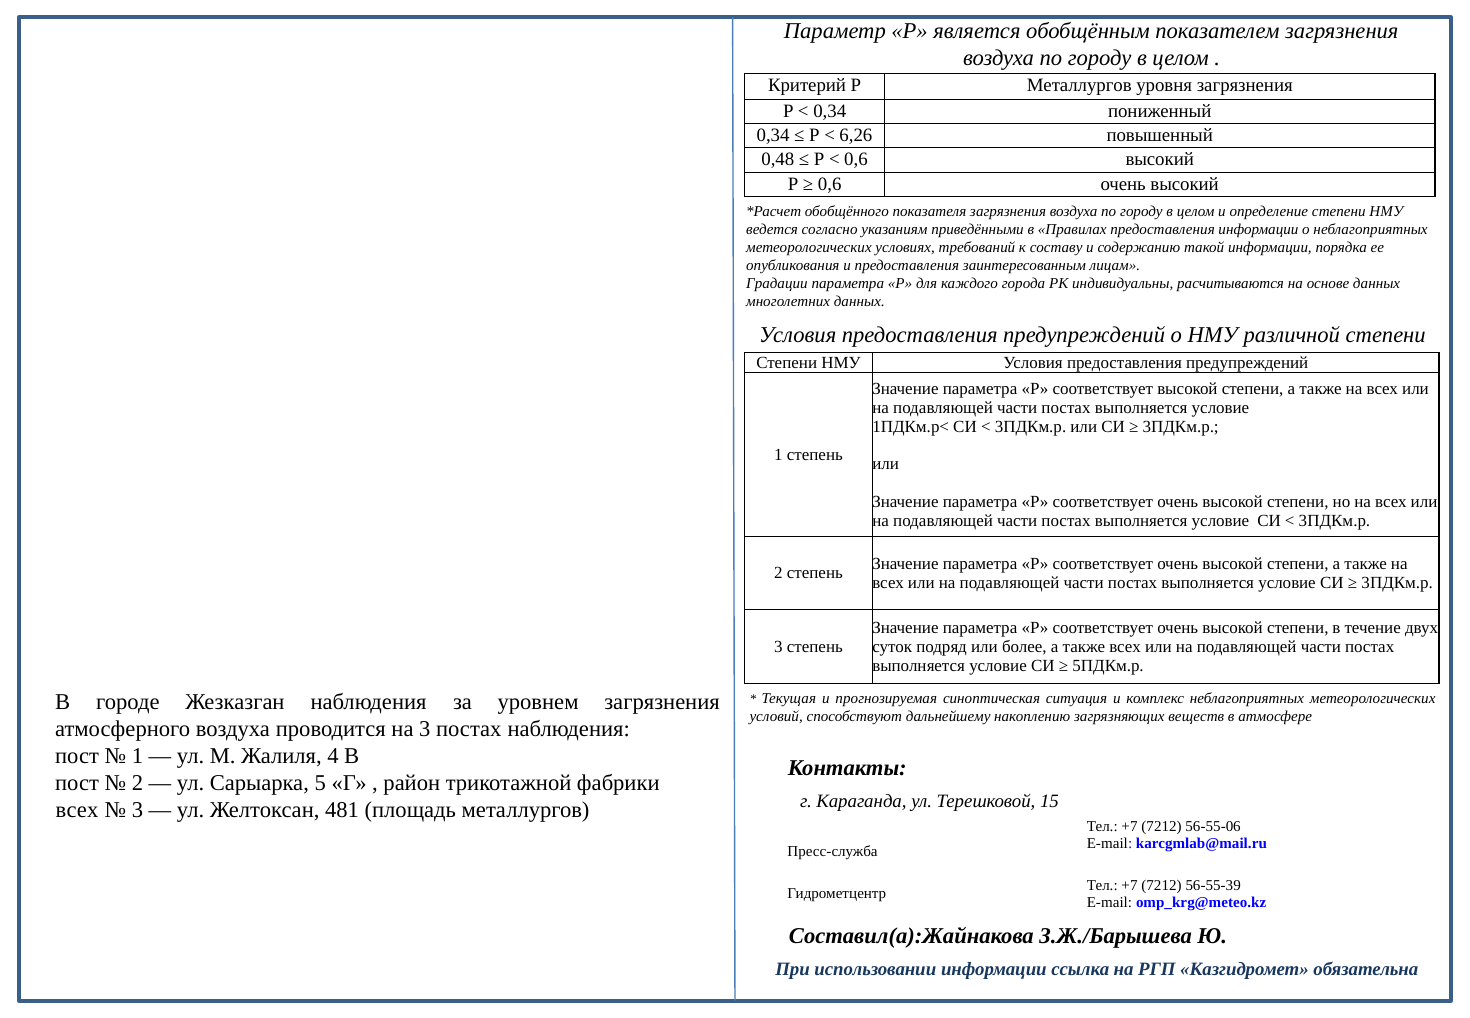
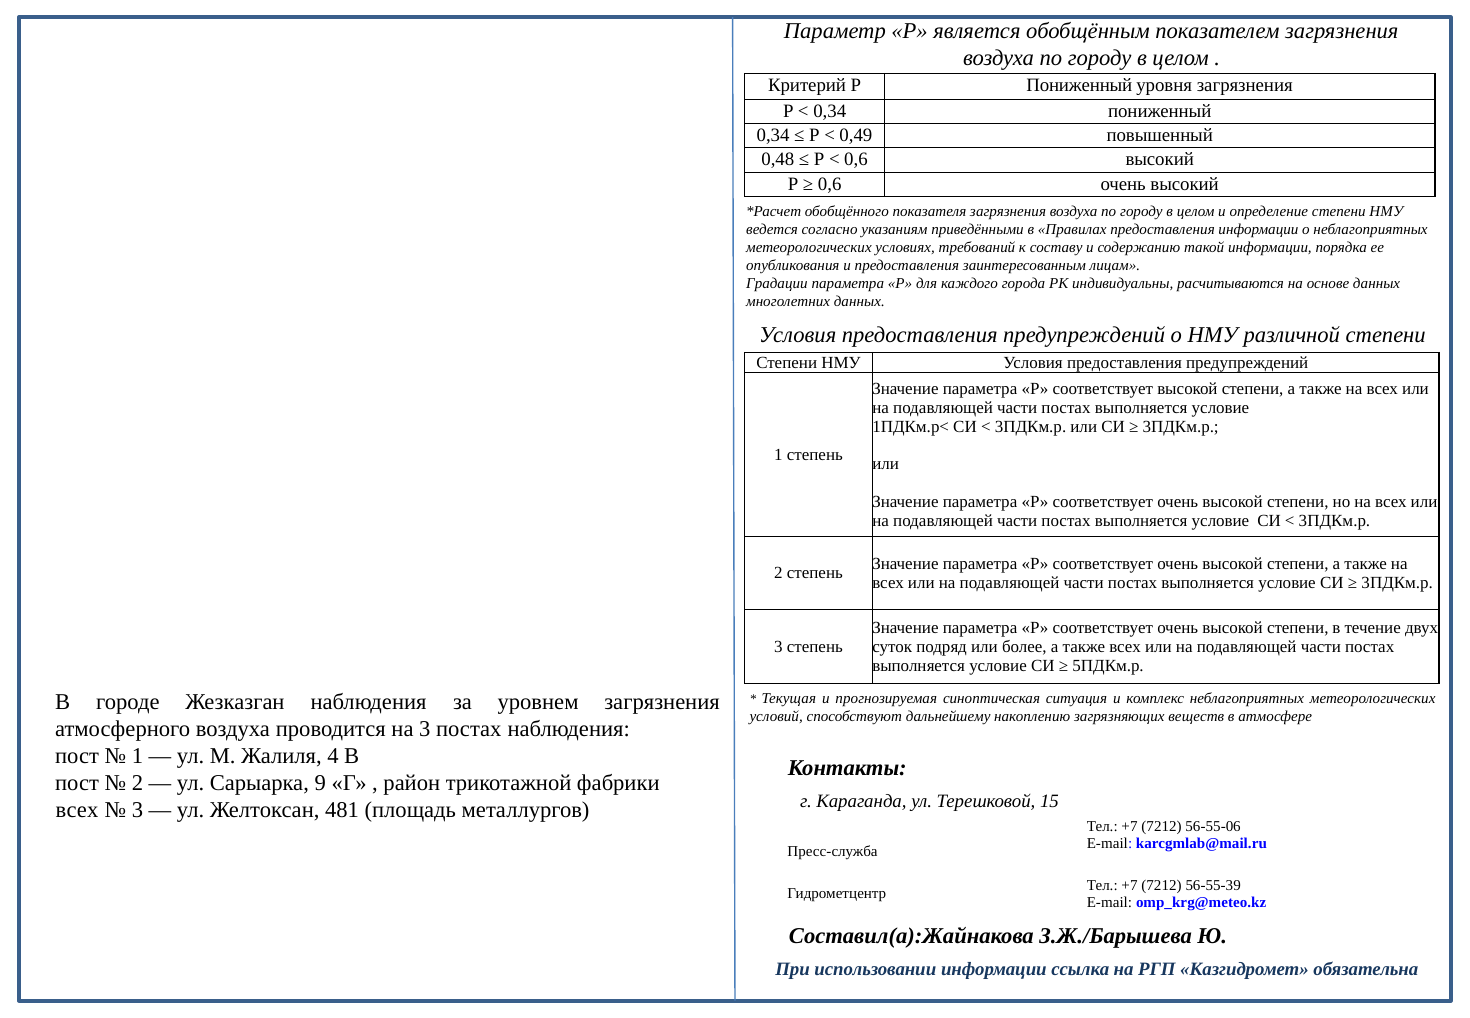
Р Металлургов: Металлургов -> Пониженный (1079, 85)
6,26: 6,26 -> 0,49 (856, 135)
5: 5 -> 9 (320, 783)
